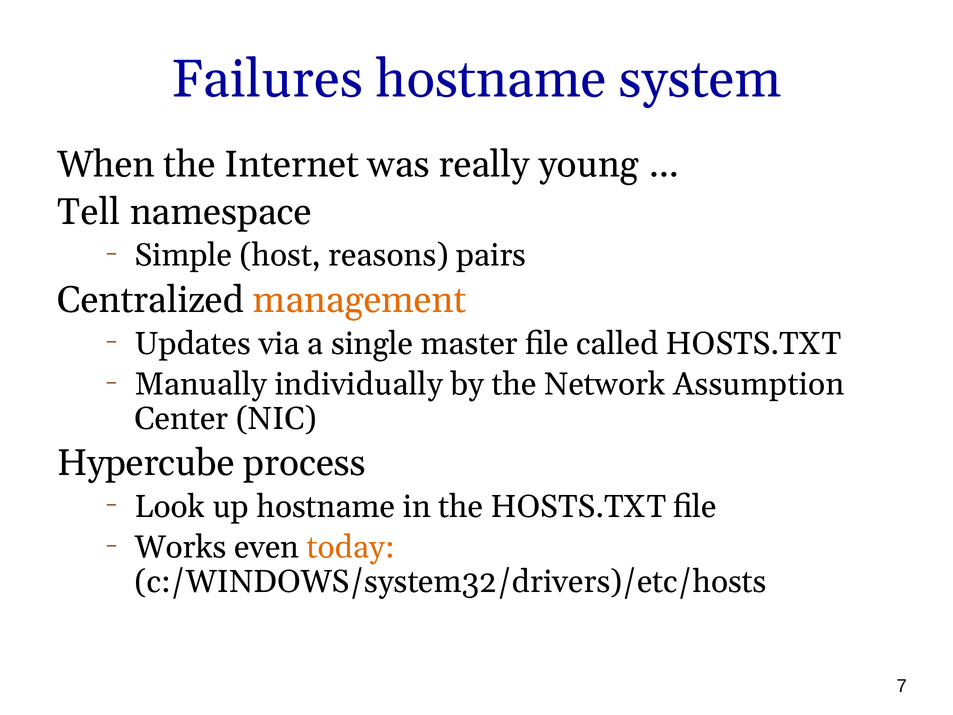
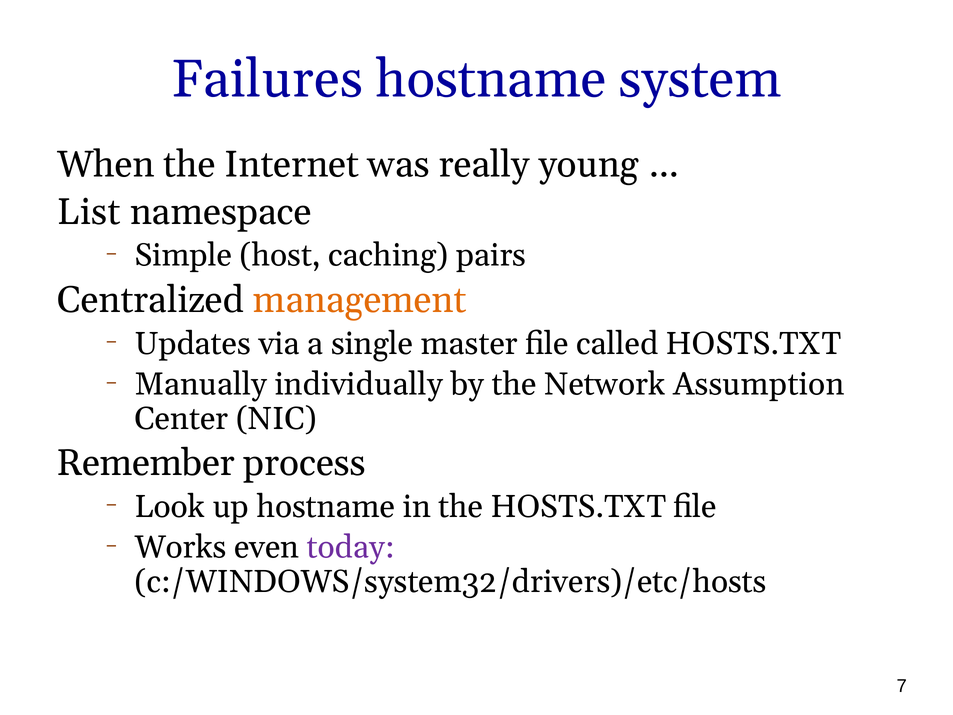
Tell: Tell -> List (89, 212)
reasons: reasons -> caching (388, 255)
Hypercube: Hypercube -> Remember (146, 463)
today colour: orange -> purple (351, 547)
